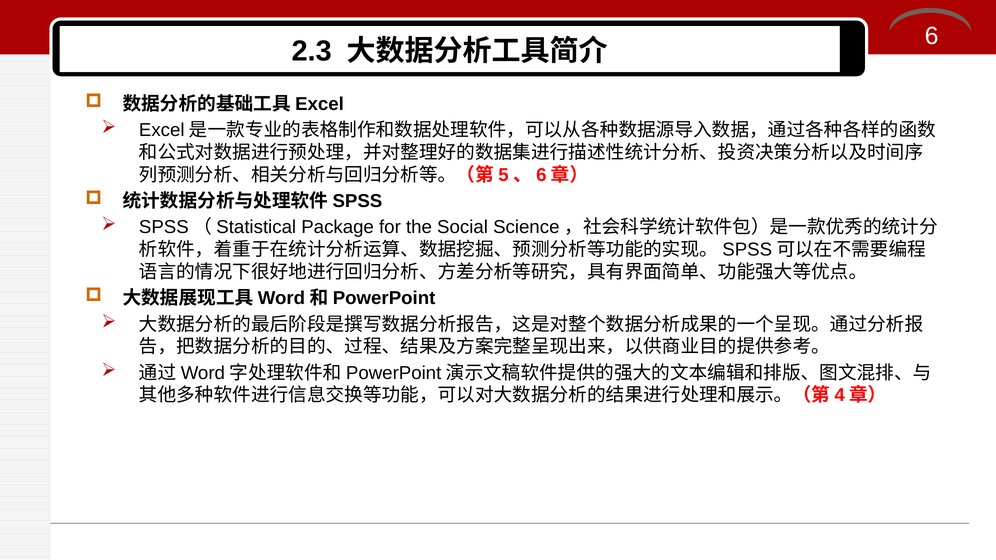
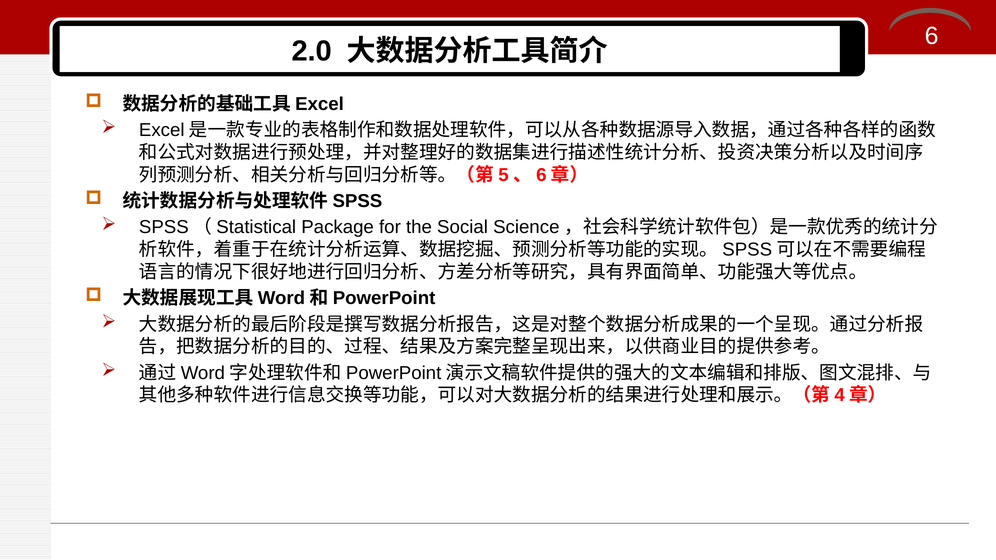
2.3: 2.3 -> 2.0 (312, 51)
